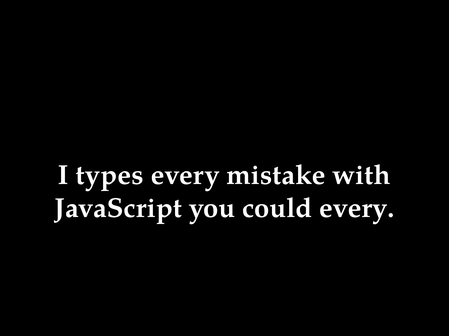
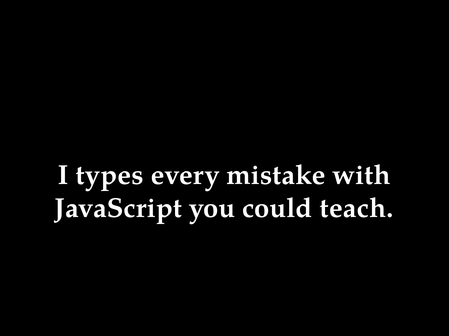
could every: every -> teach (356, 208)
